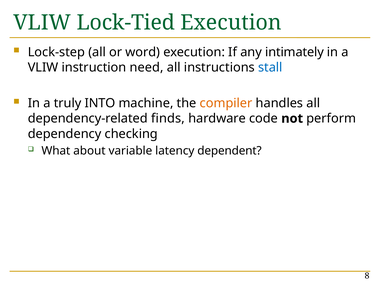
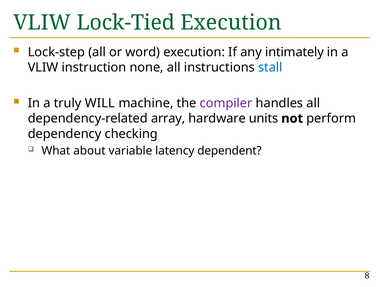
need: need -> none (147, 68)
INTO: INTO -> WILL (100, 103)
compiler colour: orange -> purple (226, 103)
finds: finds -> array (168, 119)
code: code -> units (264, 119)
